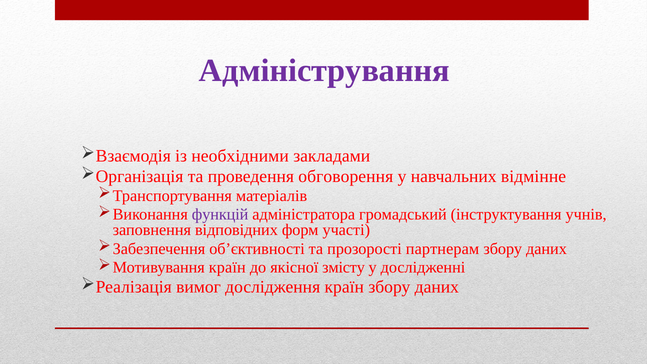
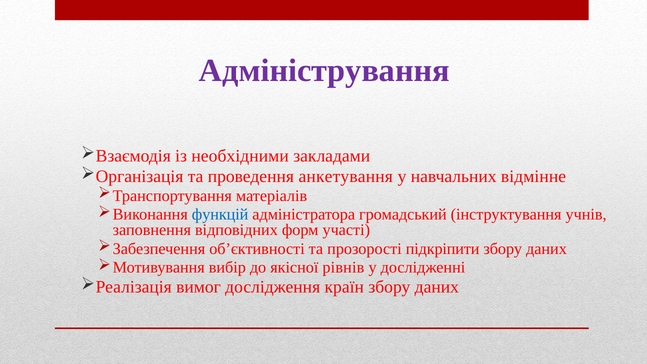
обговорення: обговорення -> анкетування (346, 176)
функцій colour: purple -> blue (220, 214)
партнерам: партнерам -> підкріпити (443, 249)
країн: країн -> вибір (227, 267)
змісту: змісту -> рівнів (343, 267)
